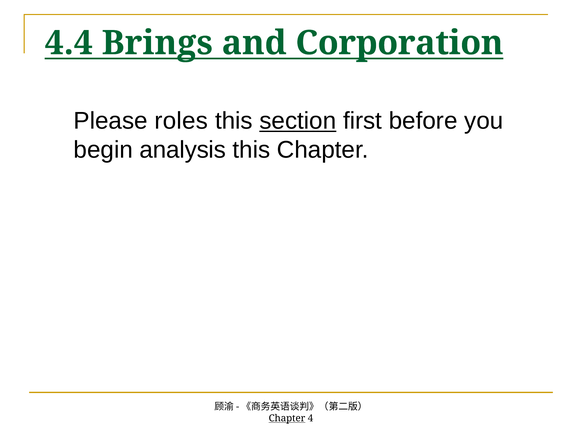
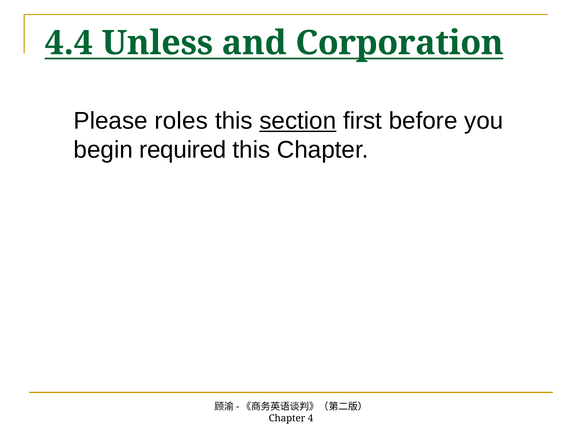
Brings: Brings -> Unless (157, 43)
analysis: analysis -> required (183, 150)
Chapter underline: present -> none (287, 419)
